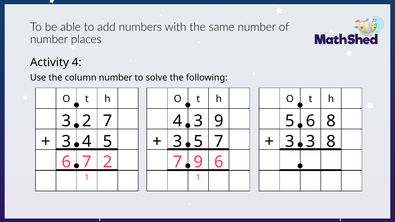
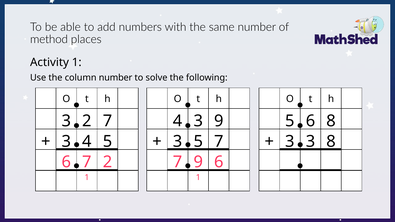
number: number -> method (49, 39)
Activity 4: 4 -> 1 (77, 62)
